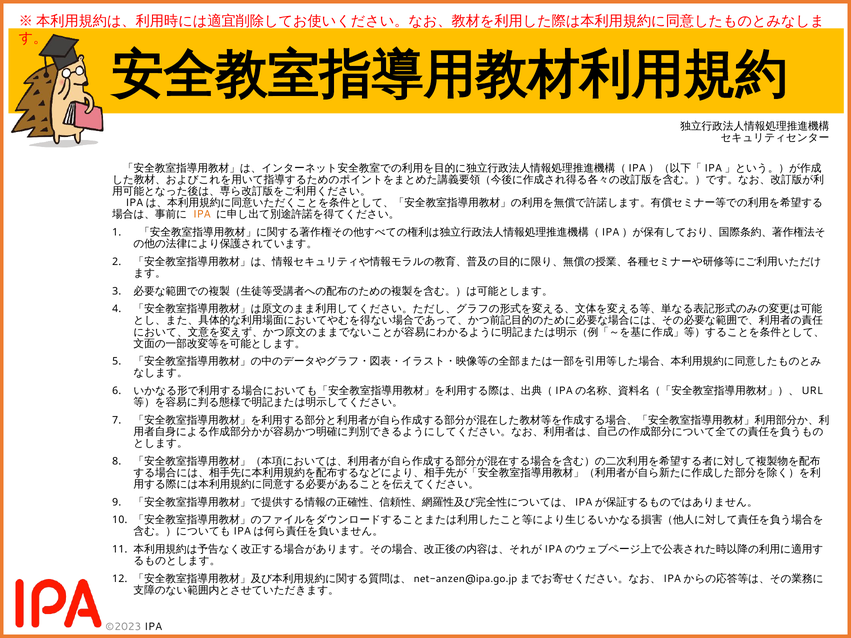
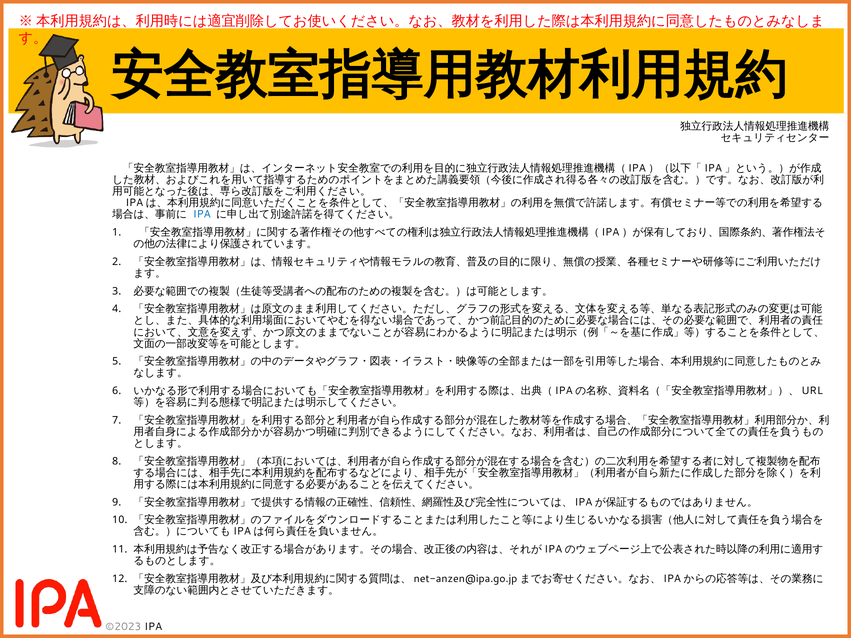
IPA colour: orange -> blue (202, 214)
